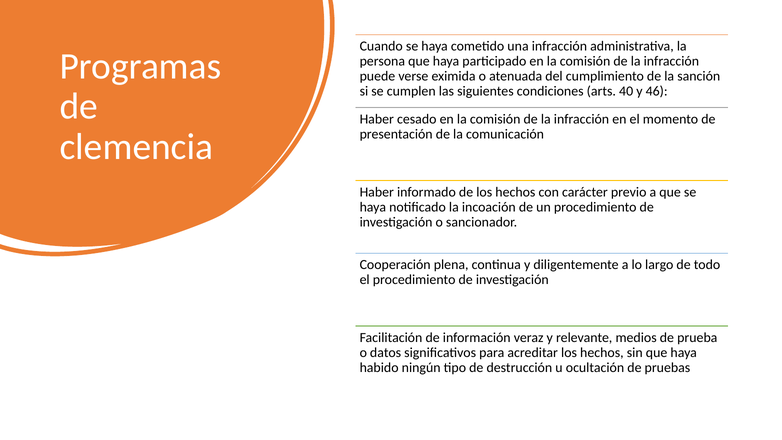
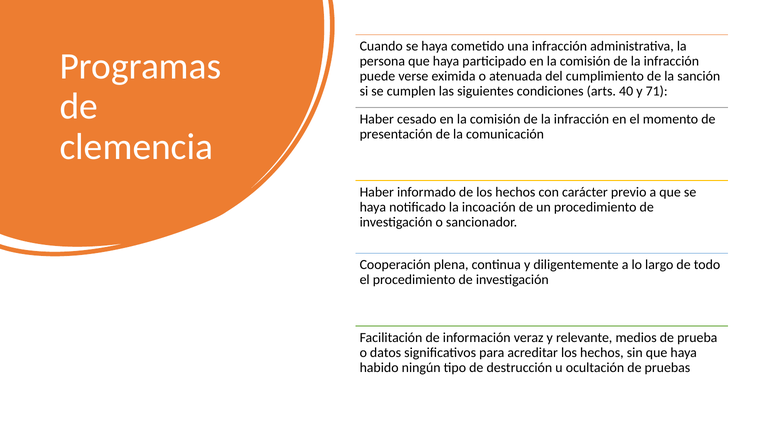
46: 46 -> 71 (657, 91)
